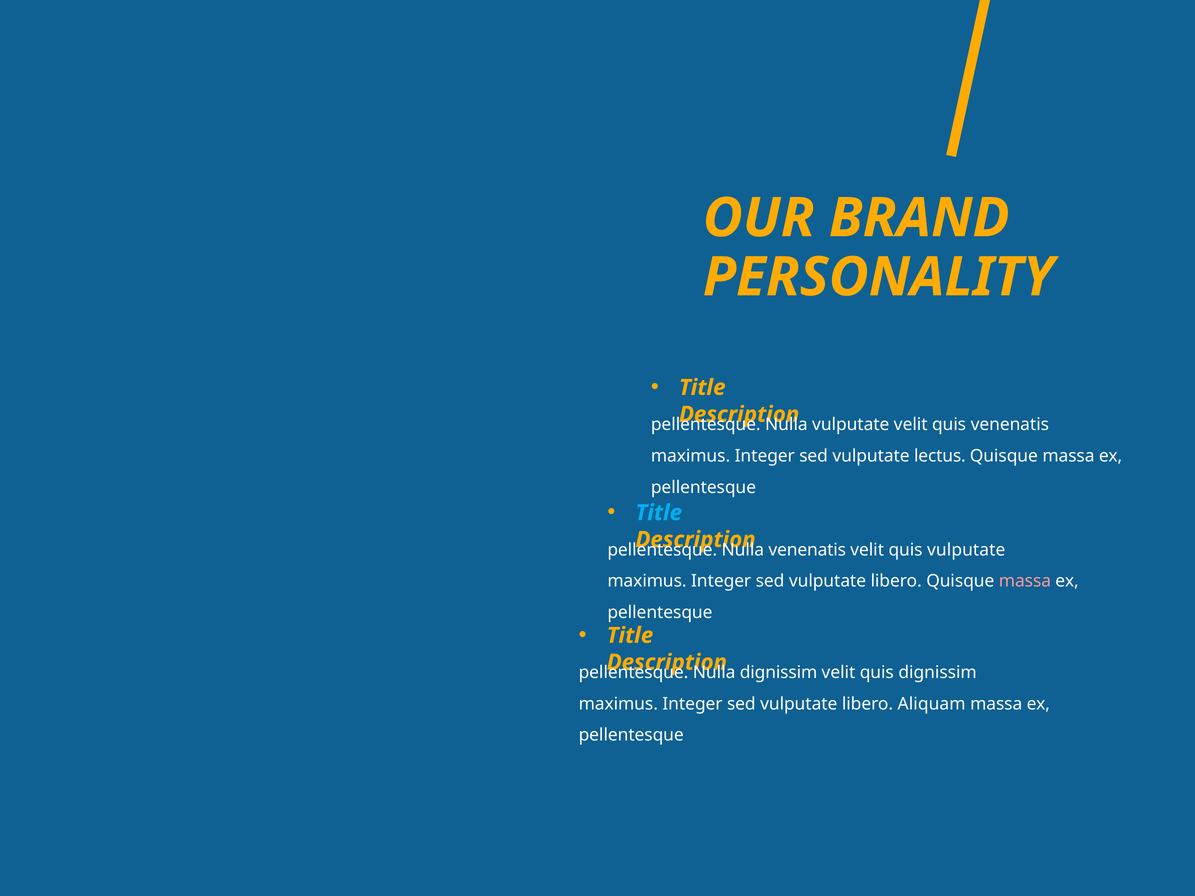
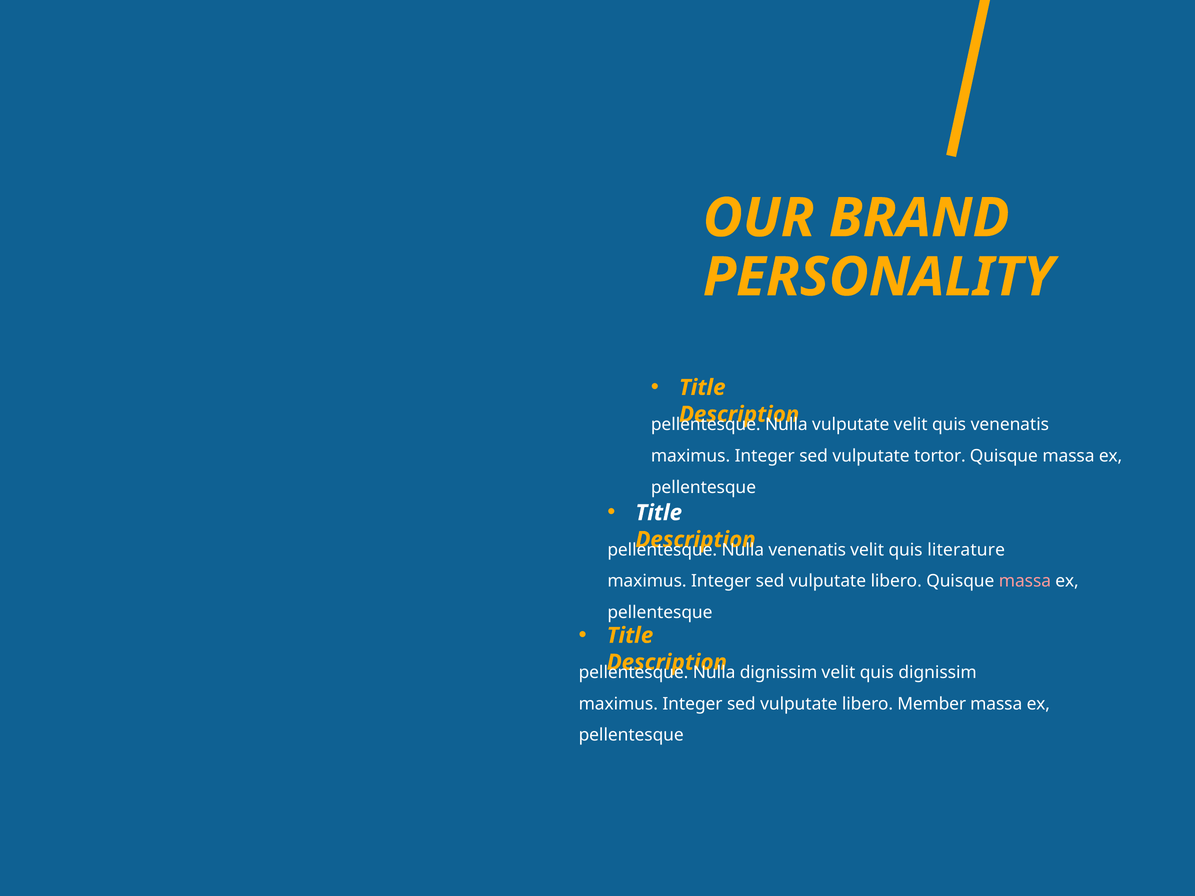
lectus: lectus -> tortor (940, 456)
Title colour: light blue -> white (659, 513)
quis vulputate: vulputate -> literature (966, 550)
Aliquam: Aliquam -> Member (932, 704)
